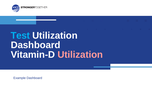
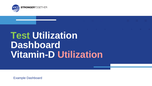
Test colour: light blue -> light green (20, 35)
